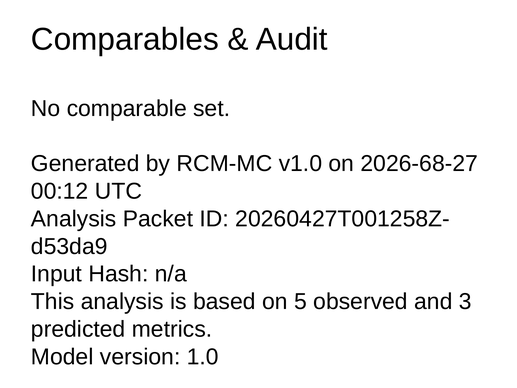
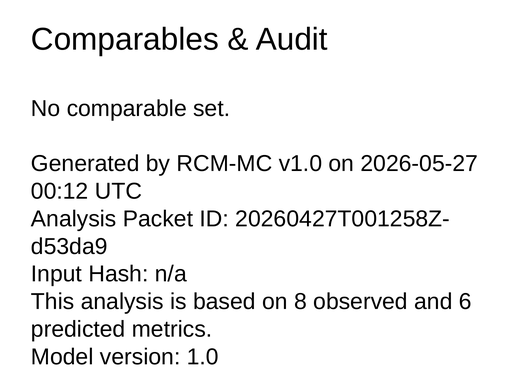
2026-68-27: 2026-68-27 -> 2026-05-27 (419, 164)
5: 5 -> 8 (300, 301)
3: 3 -> 6 (465, 301)
